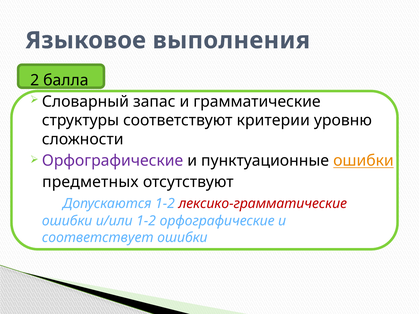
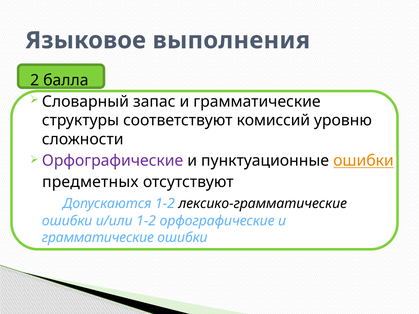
критерии: критерии -> комиссий (273, 121)
лексико-грамматические colour: red -> black (263, 204)
соответствует: соответствует -> грамматические (98, 238)
